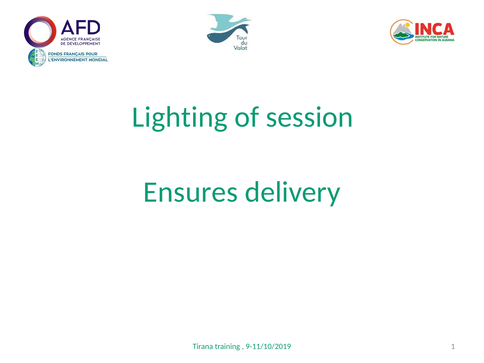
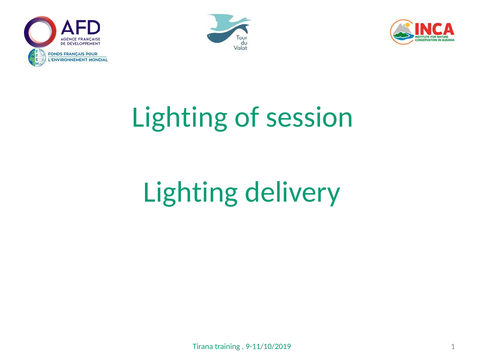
Ensures: Ensures -> Lighting (191, 192)
